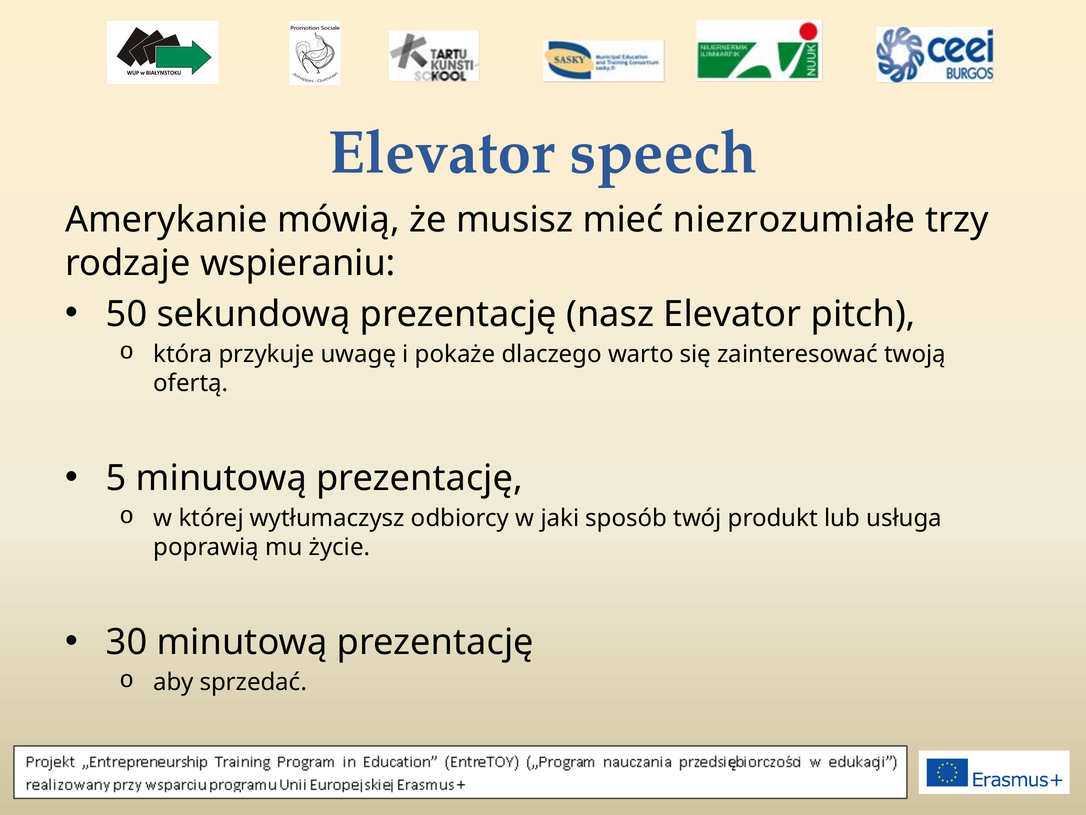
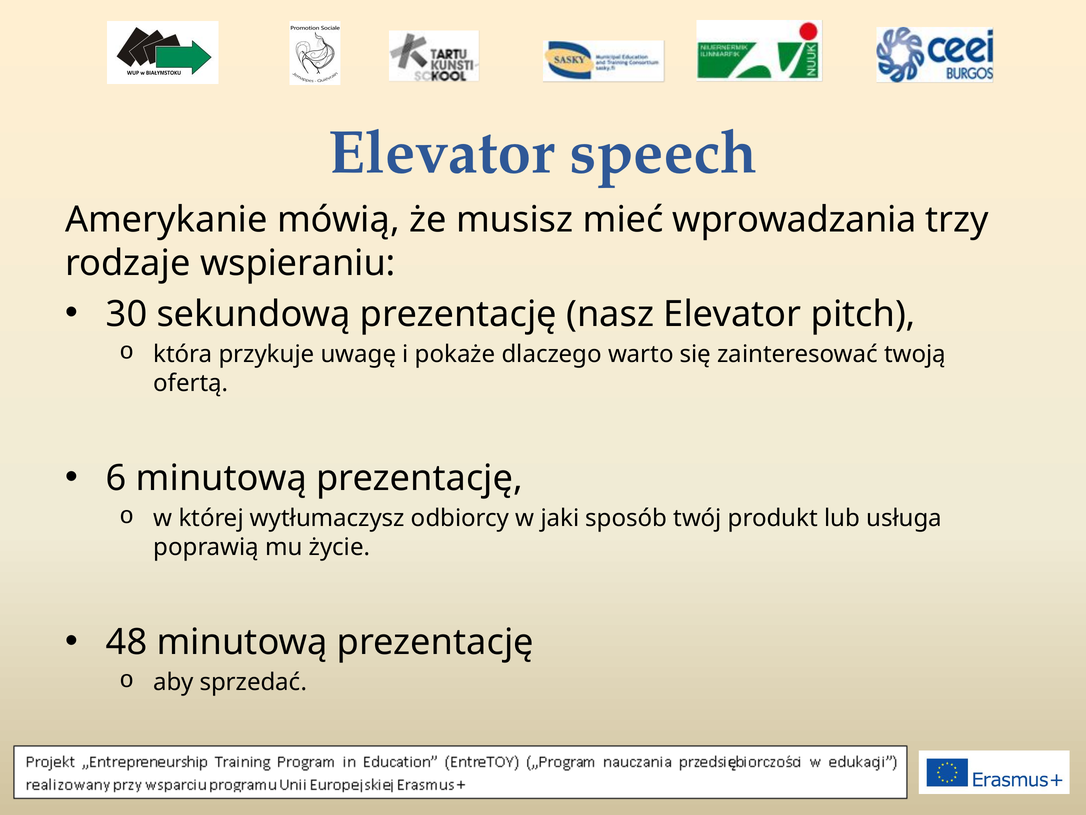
niezrozumiałe: niezrozumiałe -> wprowadzania (794, 220)
50: 50 -> 30 (127, 314)
5: 5 -> 6 (116, 478)
30: 30 -> 48 (127, 642)
